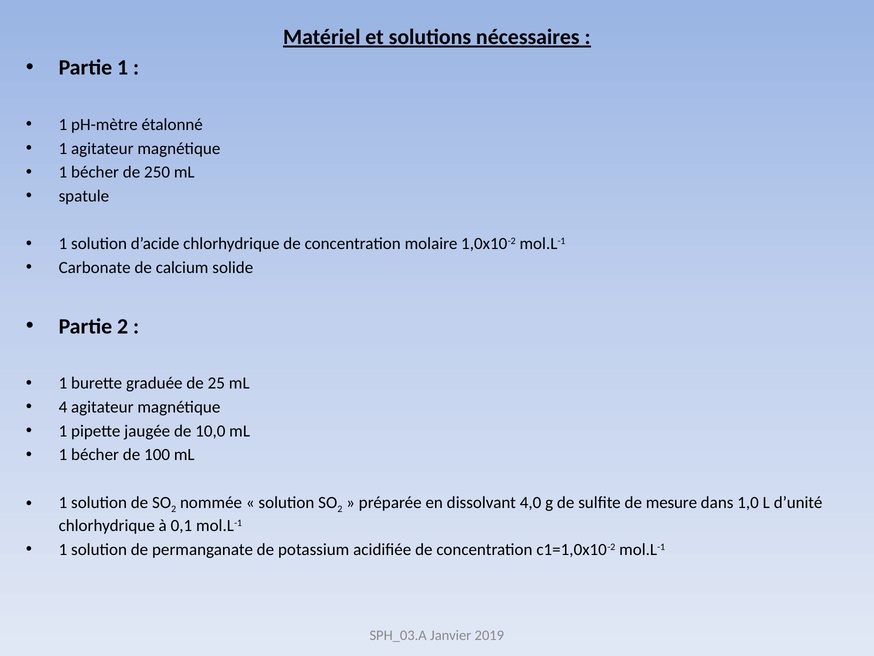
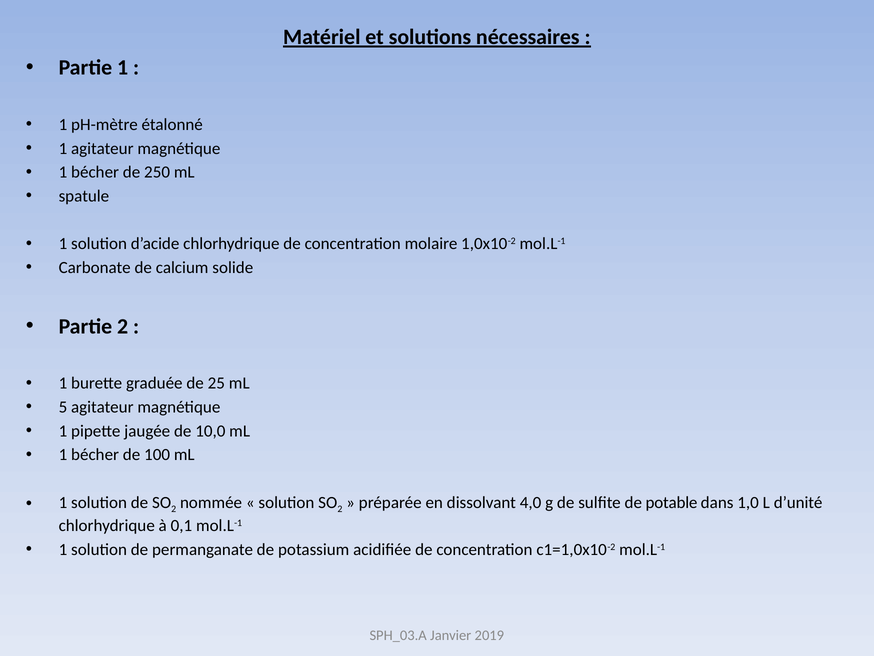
4: 4 -> 5 (63, 407)
mesure: mesure -> potable (671, 502)
